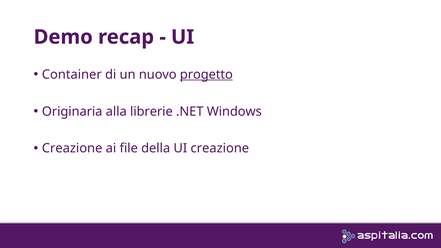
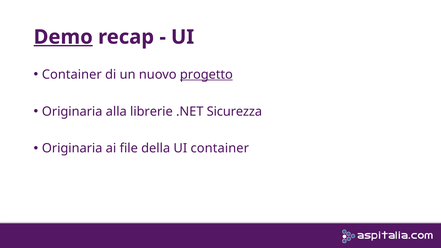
Demo underline: none -> present (63, 37)
Windows: Windows -> Sicurezza (234, 111)
Creazione: Creazione -> Originaria (72, 148)
UI creazione: creazione -> container (220, 148)
